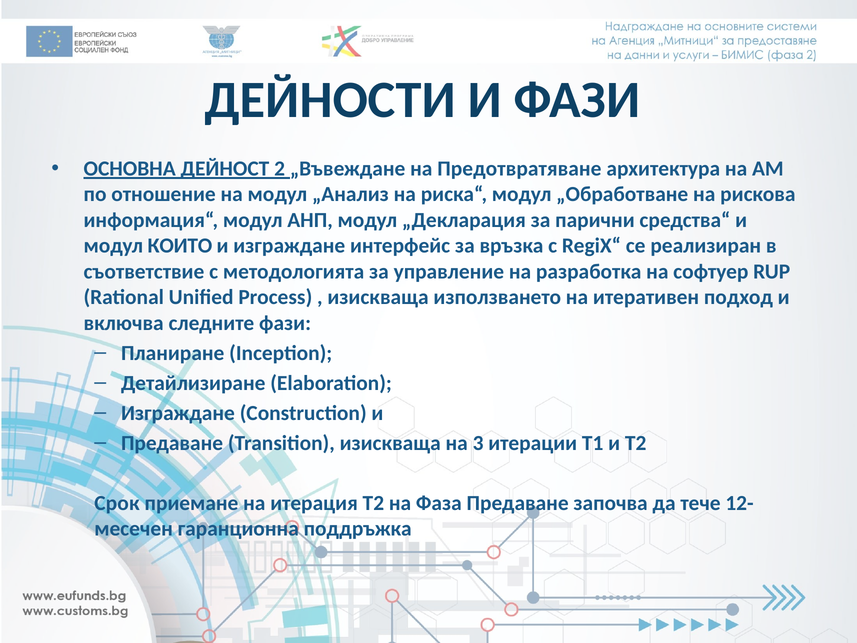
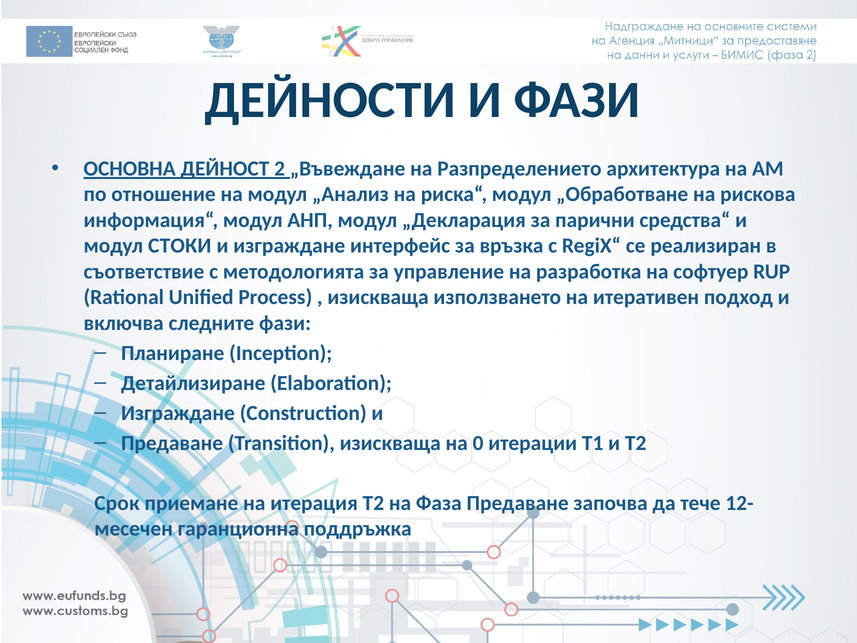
Предотвратяване: Предотвратяване -> Разпределението (519, 169)
КОИТО: КОИТО -> СТОКИ (180, 246)
3: 3 -> 0 (478, 443)
